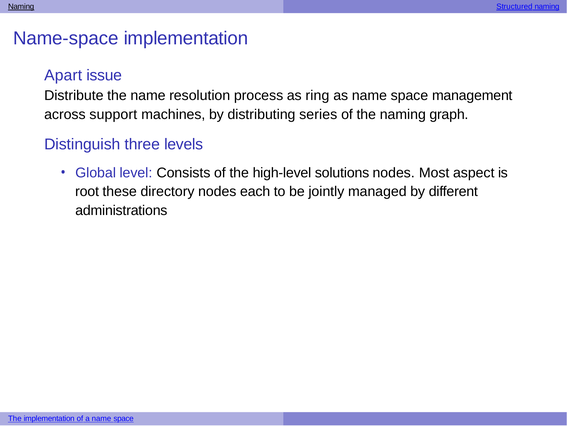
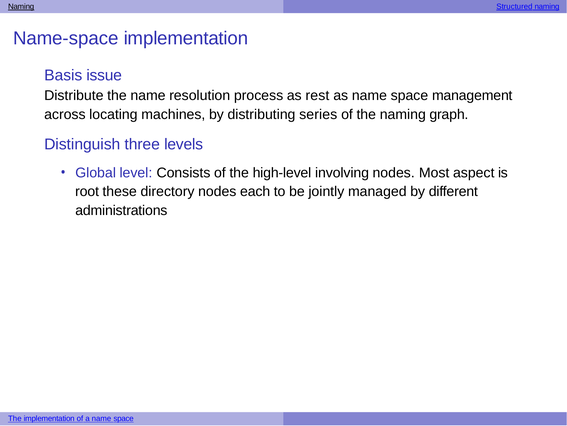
Apart: Apart -> Basis (63, 75)
ring: ring -> rest (317, 95)
support: support -> locating (113, 114)
solutions: solutions -> involving (342, 173)
